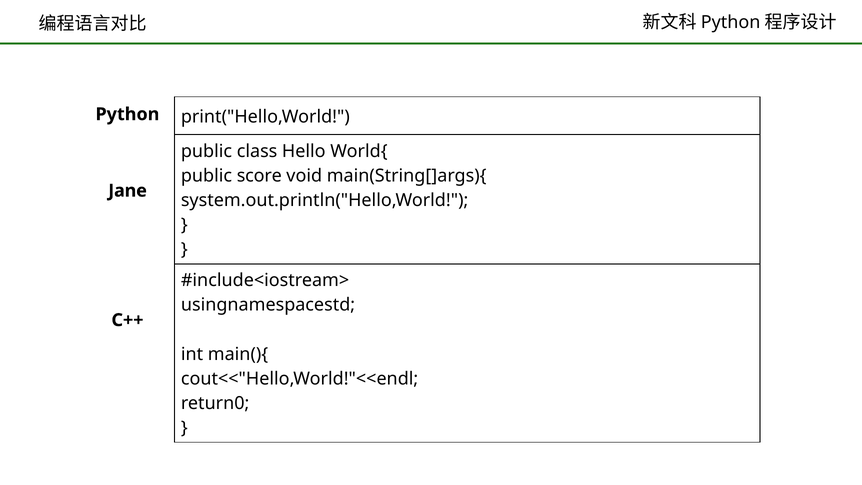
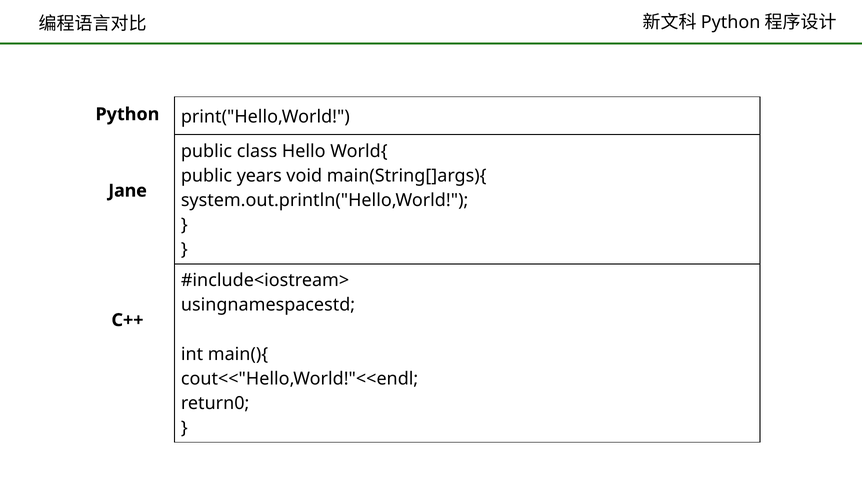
score: score -> years (259, 176)
